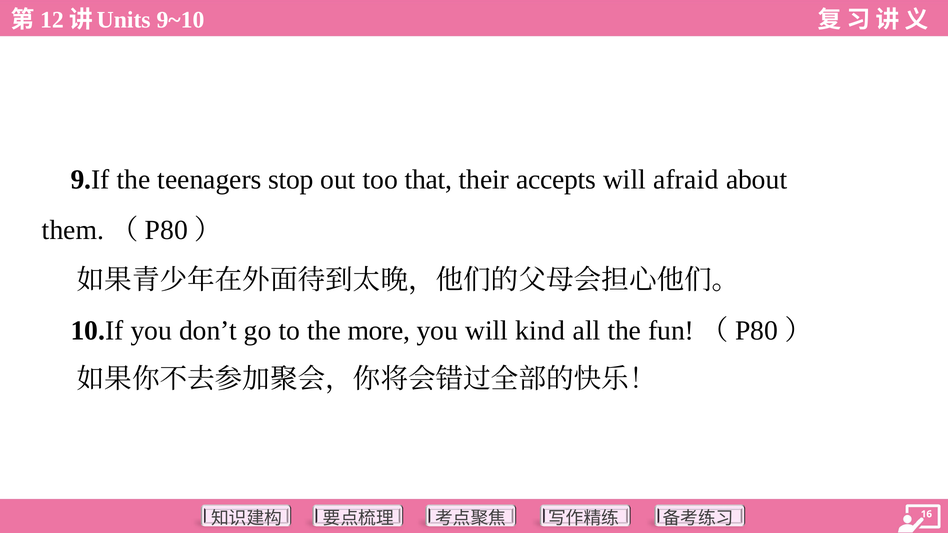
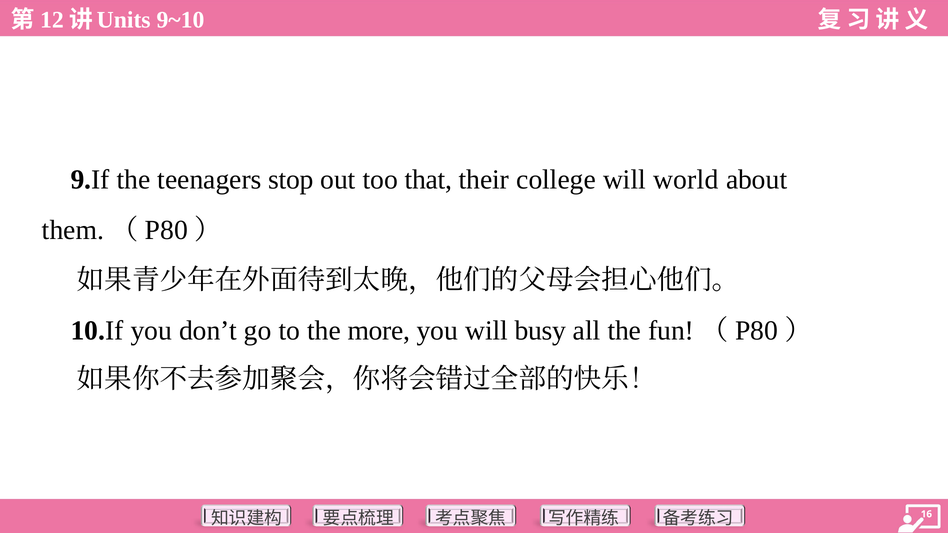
accepts: accepts -> college (556, 180)
afraid: afraid -> world (686, 180)
kind: kind -> busy (541, 331)
